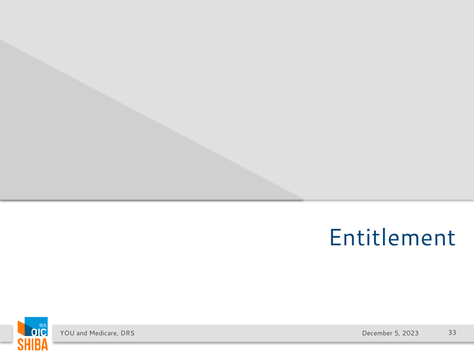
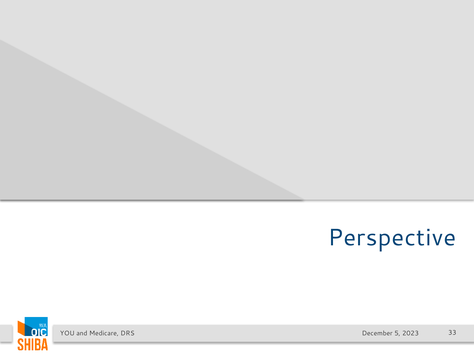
Entitlement: Entitlement -> Perspective (392, 237)
